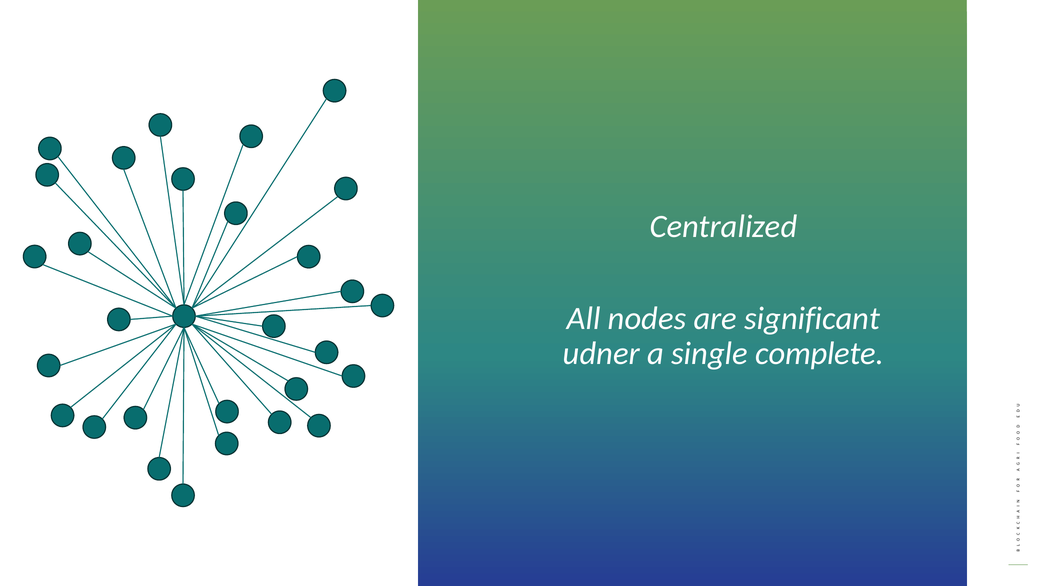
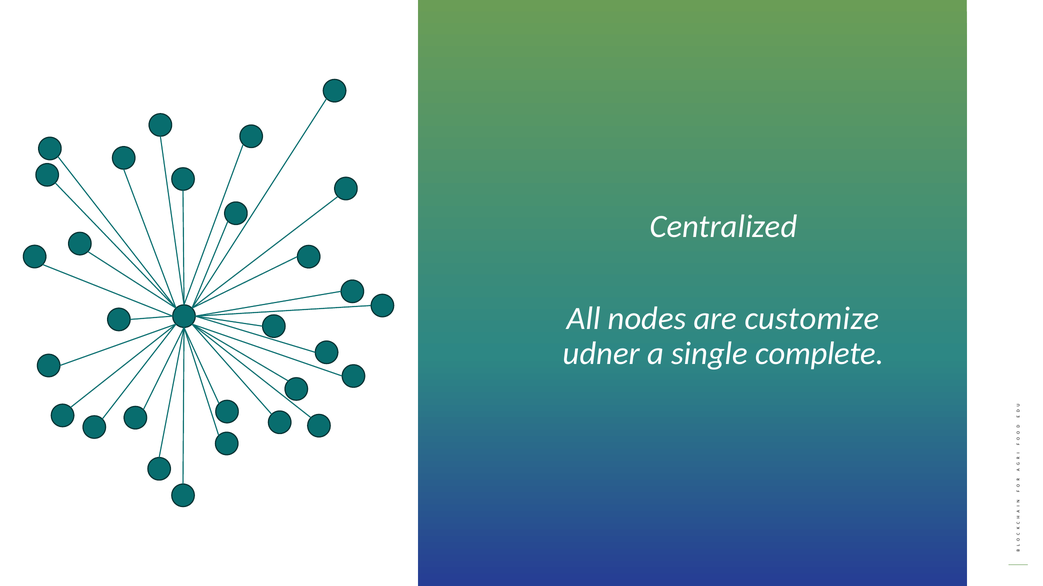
significant: significant -> customize (812, 319)
